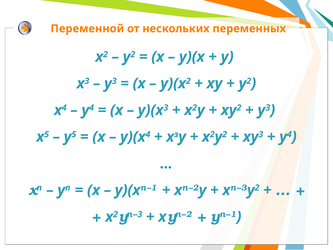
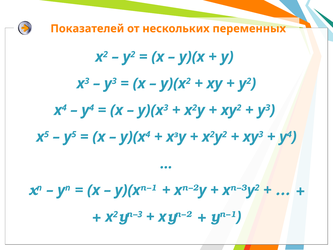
Переменной: Переменной -> Показателей (87, 29)
